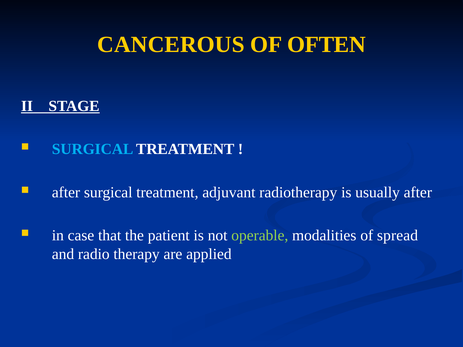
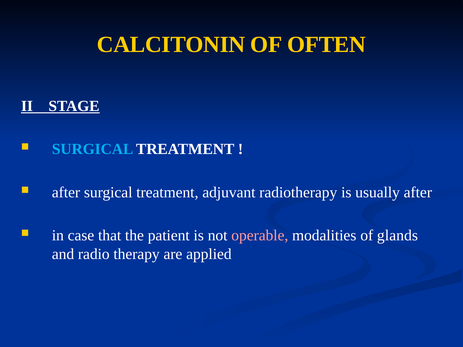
CANCEROUS: CANCEROUS -> CALCITONIN (171, 44)
operable colour: light green -> pink (260, 236)
spread: spread -> glands (397, 236)
